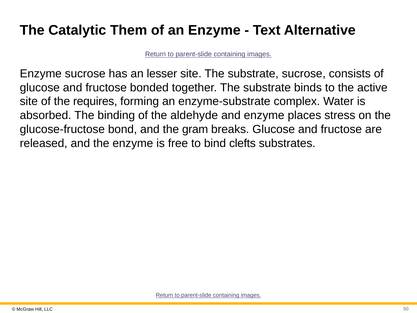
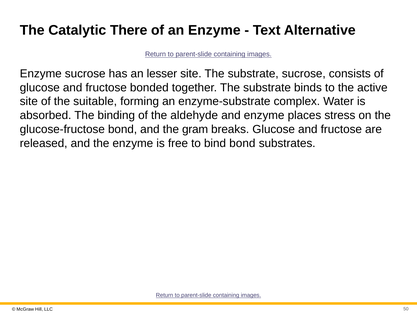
Them: Them -> There (129, 30)
requires: requires -> suitable (95, 101)
bind clefts: clefts -> bond (242, 143)
